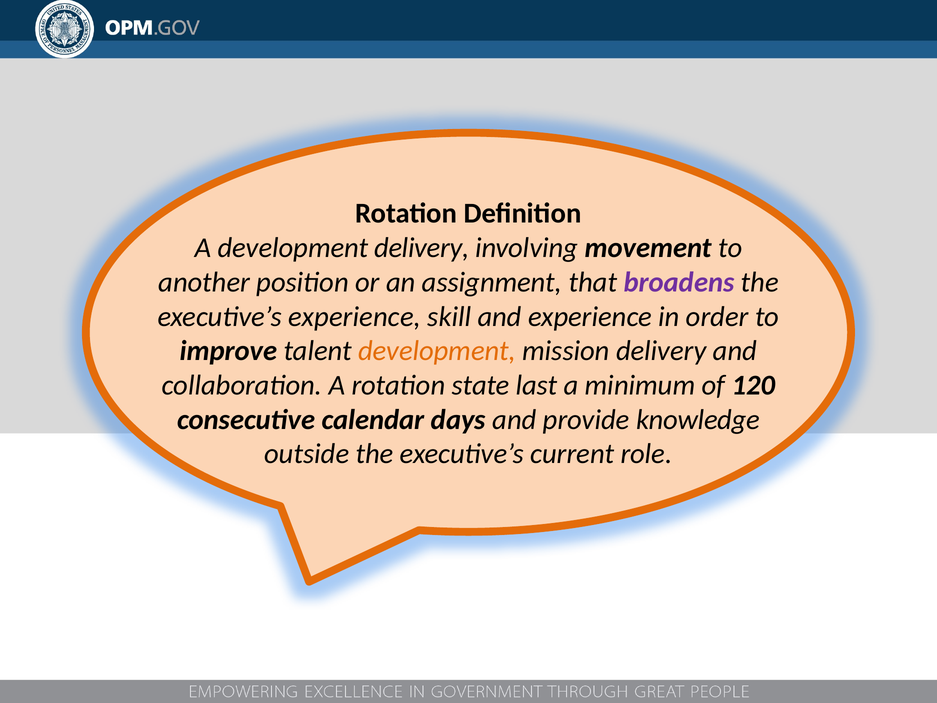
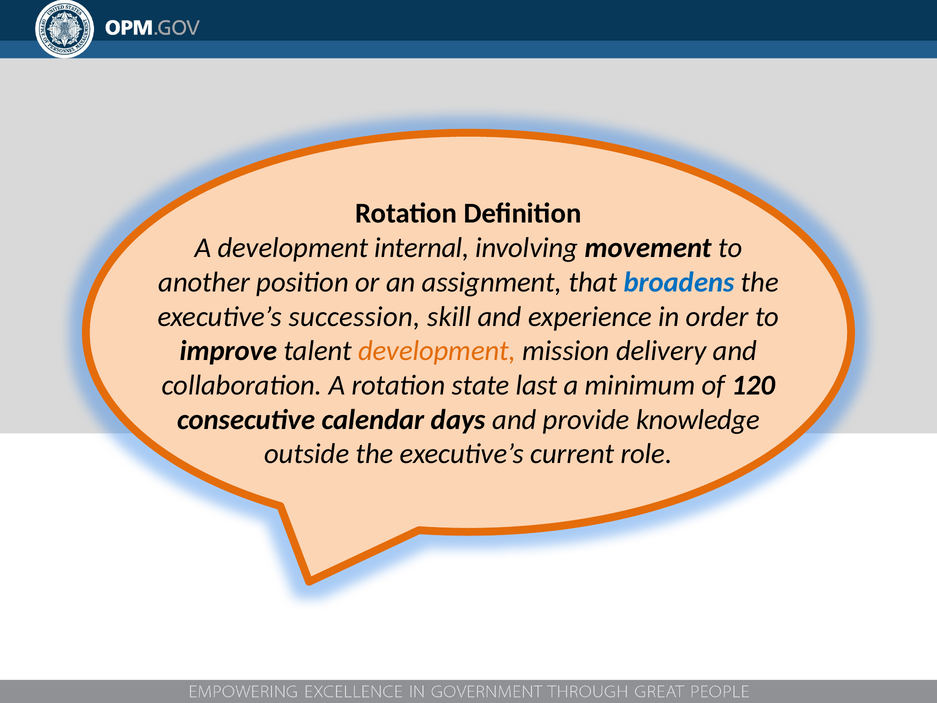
development delivery: delivery -> internal (422, 248)
broadens colour: purple -> blue (679, 282)
executive’s experience: experience -> succession (354, 316)
